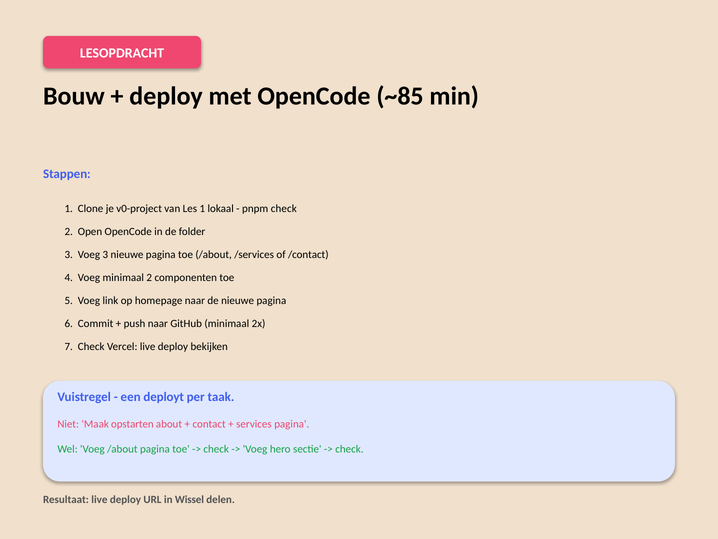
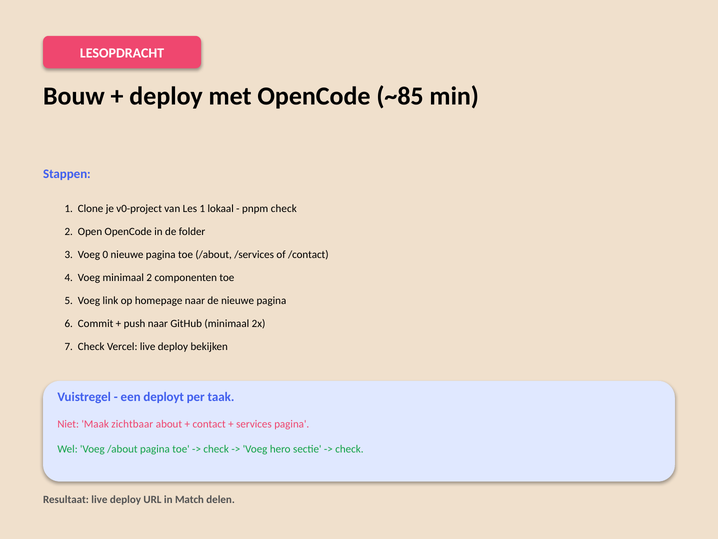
Voeg 3: 3 -> 0 (105, 254)
opstarten: opstarten -> zichtbaar (132, 424)
Wissel: Wissel -> Match (189, 499)
